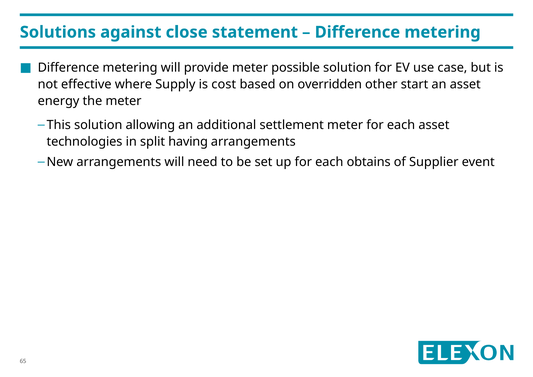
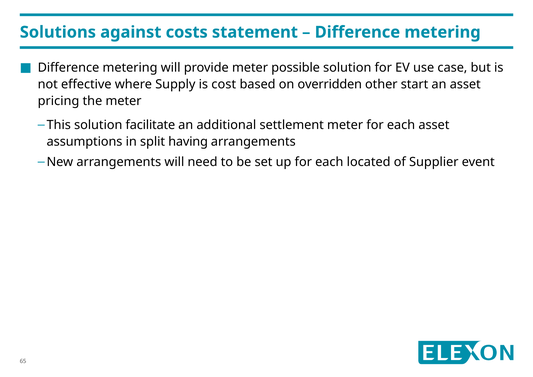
close: close -> costs (187, 32)
energy: energy -> pricing (58, 101)
allowing: allowing -> facilitate (150, 125)
technologies: technologies -> assumptions (85, 142)
obtains: obtains -> located (369, 162)
